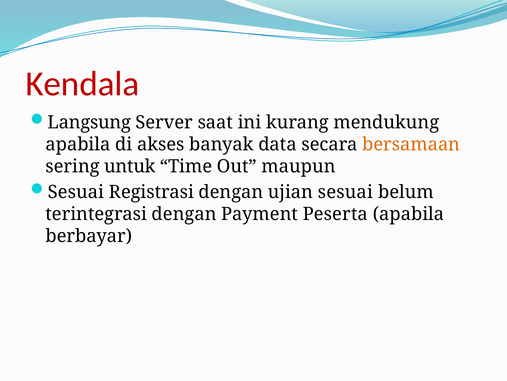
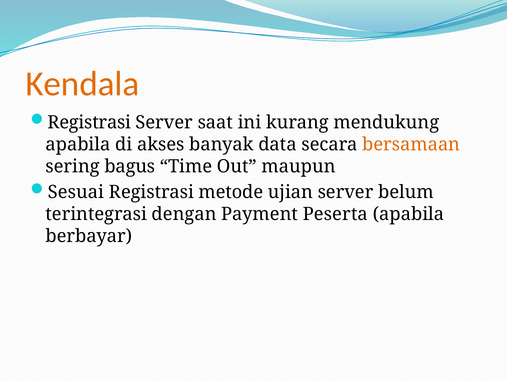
Kendala colour: red -> orange (82, 84)
Langsung: Langsung -> Registrasi (89, 122)
untuk: untuk -> bagus (130, 166)
Registrasi dengan: dengan -> metode (231, 192)
ujian sesuai: sesuai -> server (346, 192)
